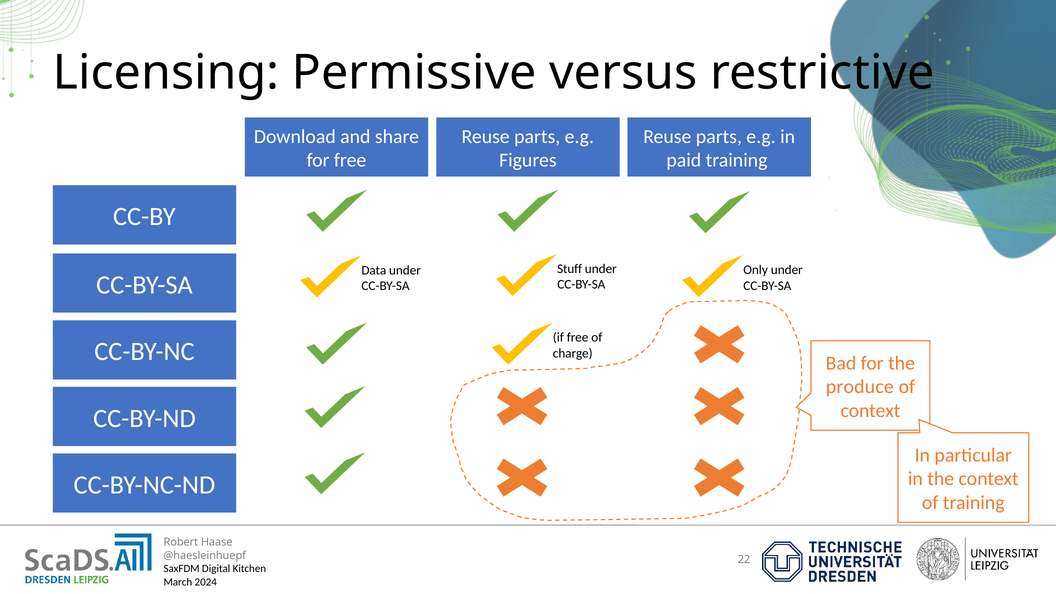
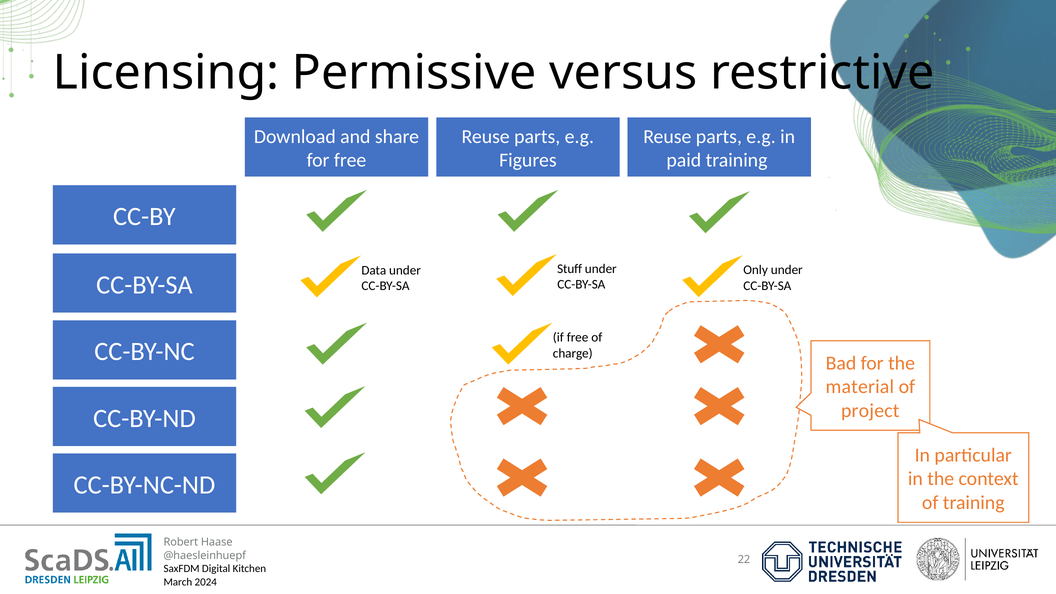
produce: produce -> material (860, 387)
context: context -> project (870, 411)
